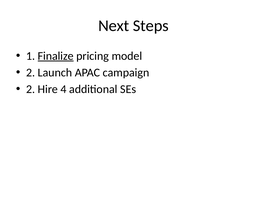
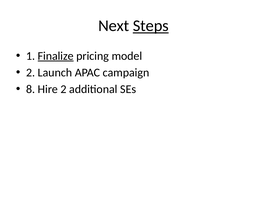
Steps underline: none -> present (151, 26)
2: 2 -> 8 (31, 89)
Hire 4: 4 -> 2 (63, 89)
